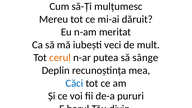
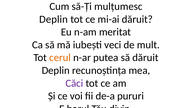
Mereu: Mereu -> Deplin (54, 19)
să sânge: sânge -> dăruit (145, 58)
Căci colour: blue -> purple (74, 83)
